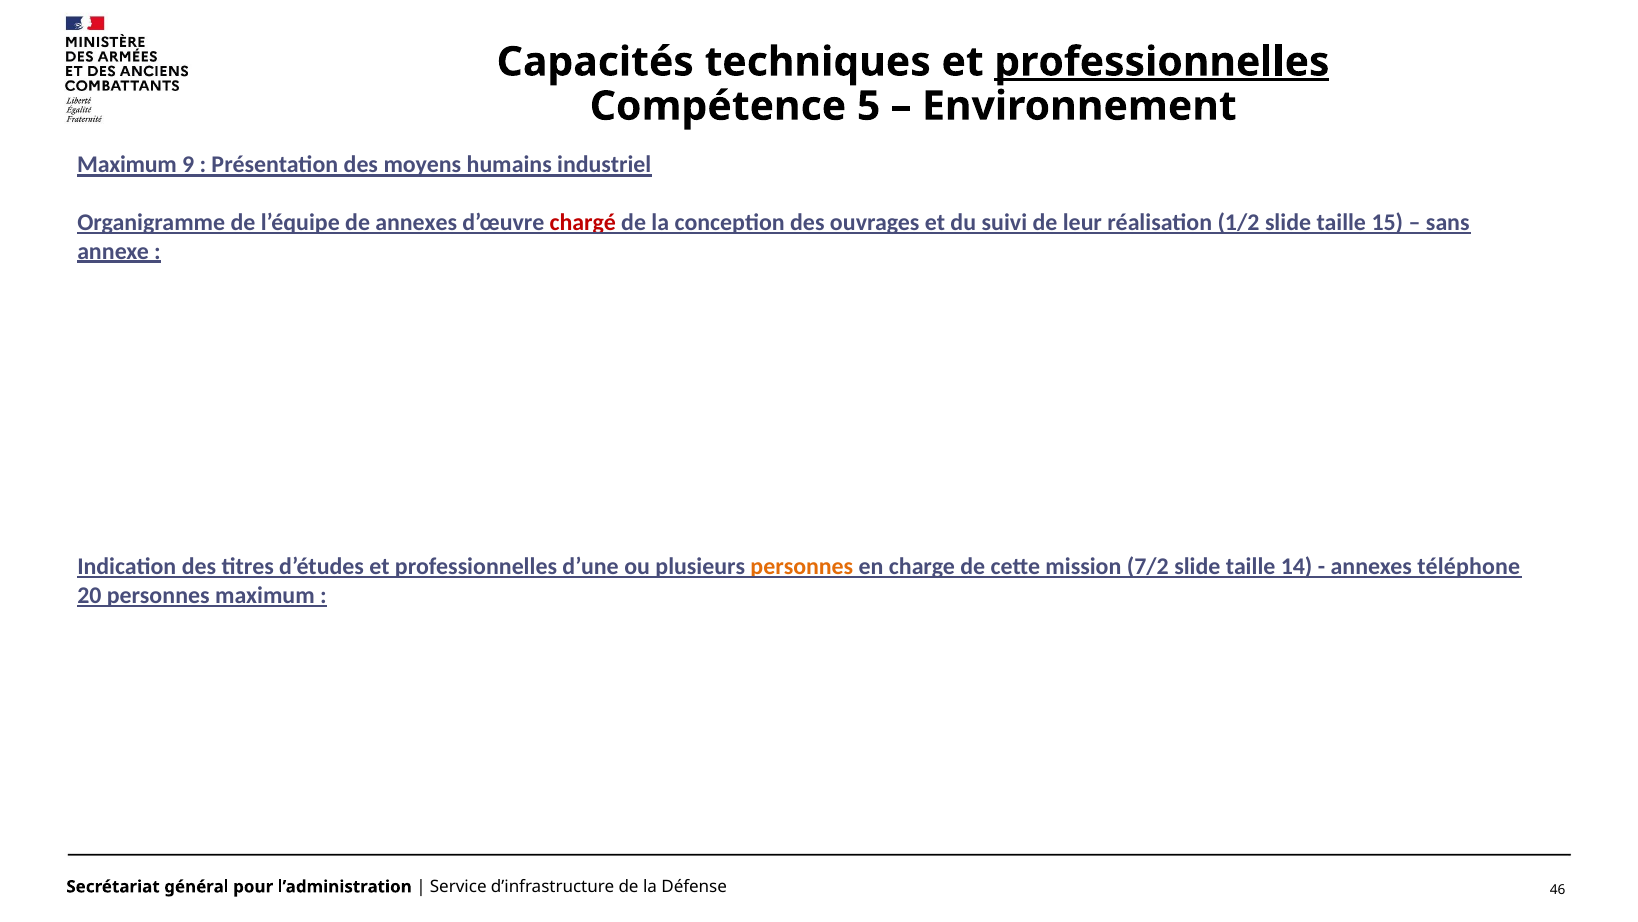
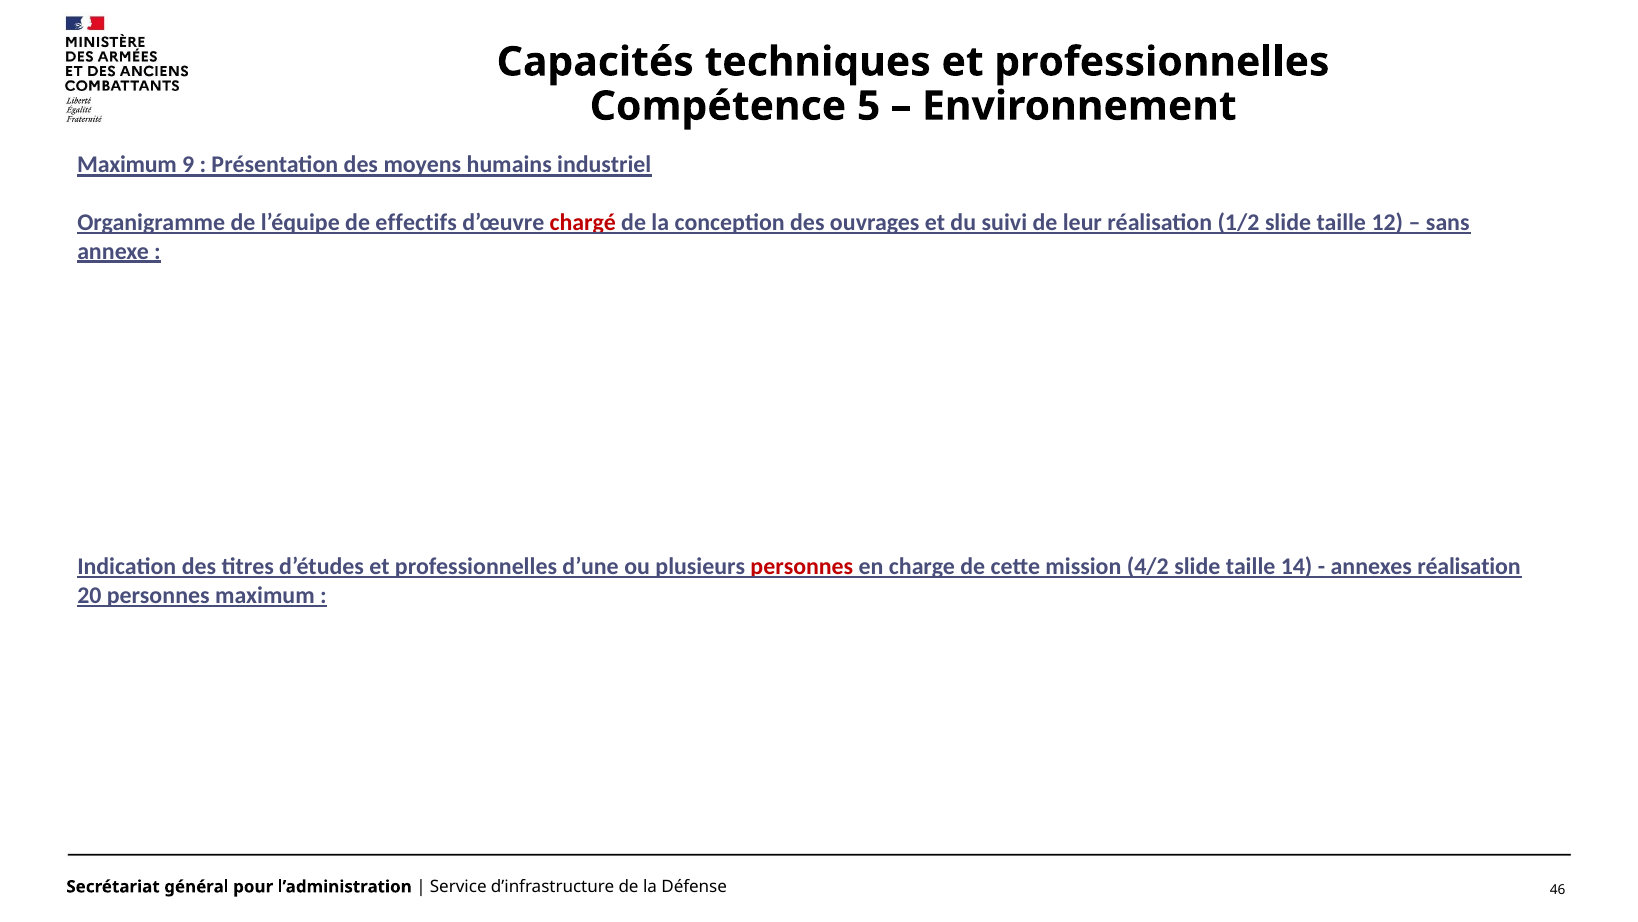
professionnelles underline: present -> none (1162, 62)
de annexes: annexes -> effectifs (416, 222)
15: 15 -> 12 (1387, 222)
personnes colour: orange -> red (802, 566)
7/2: 7/2 -> 4/2 (1148, 566)
annexes téléphone: téléphone -> réalisation (1469, 566)
